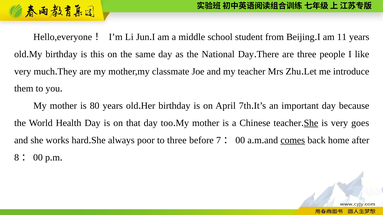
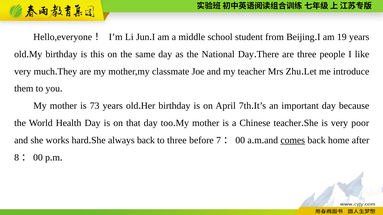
11: 11 -> 19 (342, 37)
80: 80 -> 73 (95, 106)
She underline: present -> none (311, 123)
goes: goes -> poor (360, 123)
always poor: poor -> back (146, 140)
